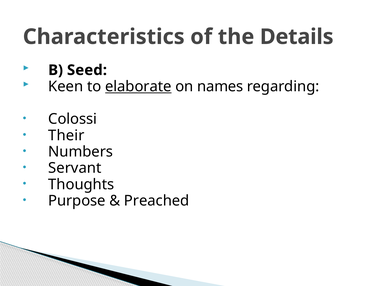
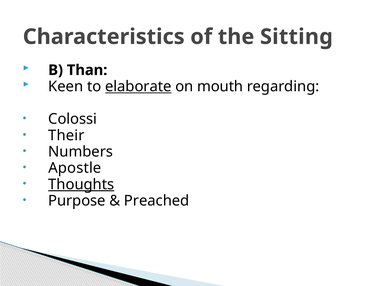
Details: Details -> Sitting (296, 37)
Seed: Seed -> Than (87, 70)
names: names -> mouth (220, 86)
Servant: Servant -> Apostle (75, 168)
Thoughts underline: none -> present (81, 184)
